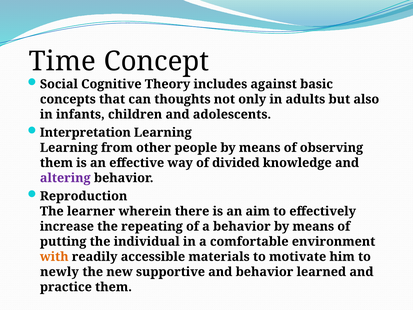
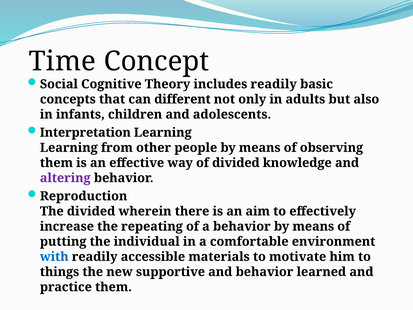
includes against: against -> readily (274, 84)
thoughts: thoughts -> different (182, 99)
The learner: learner -> divided (91, 211)
with colour: orange -> blue (54, 257)
newly: newly -> things (60, 272)
